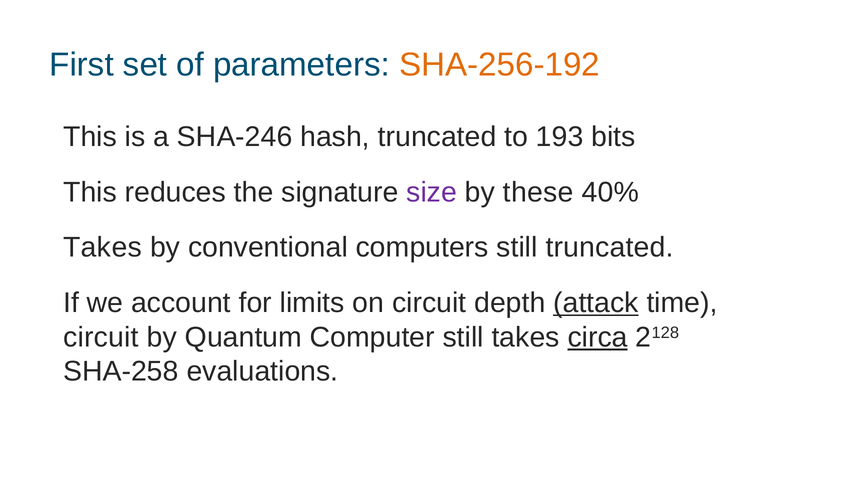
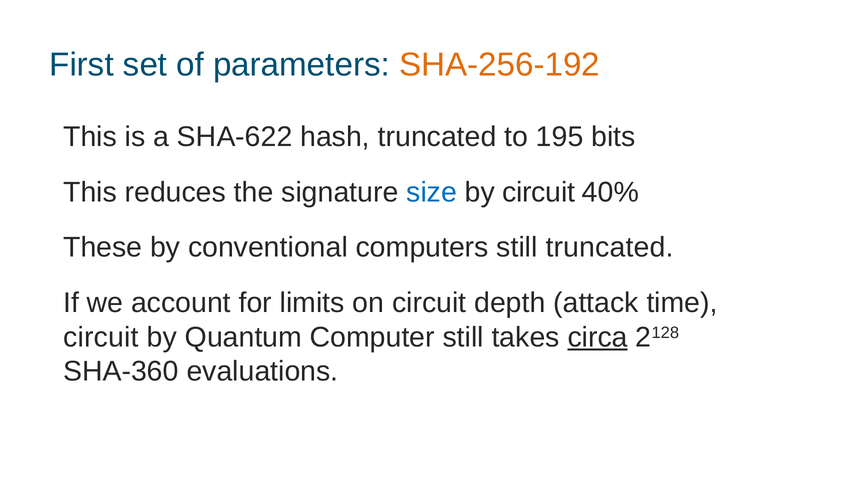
SHA-246: SHA-246 -> SHA-622 (235, 137)
193: 193 -> 195 (560, 137)
size colour: purple -> blue (432, 192)
by these: these -> circuit (539, 192)
Takes: Takes -> These (103, 248)
attack underline: present -> none (596, 303)
SHA-258: SHA-258 -> SHA-360 (121, 372)
